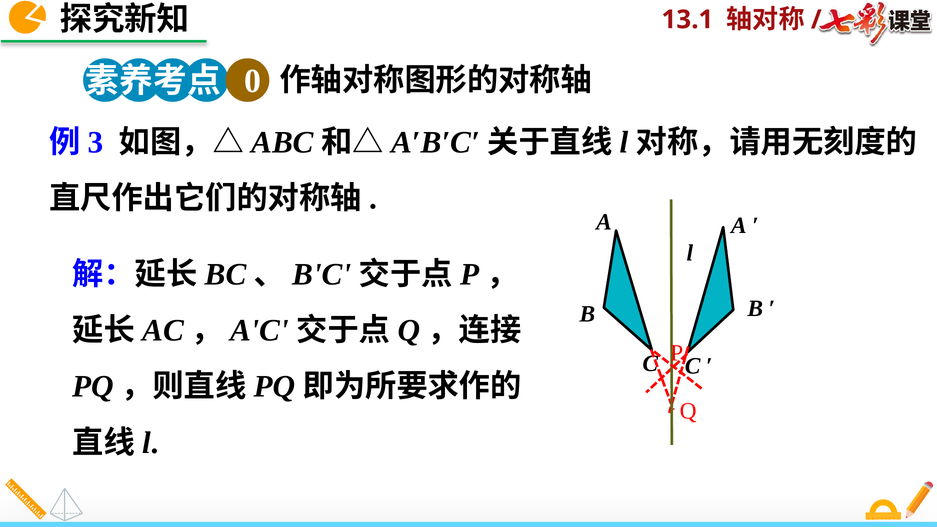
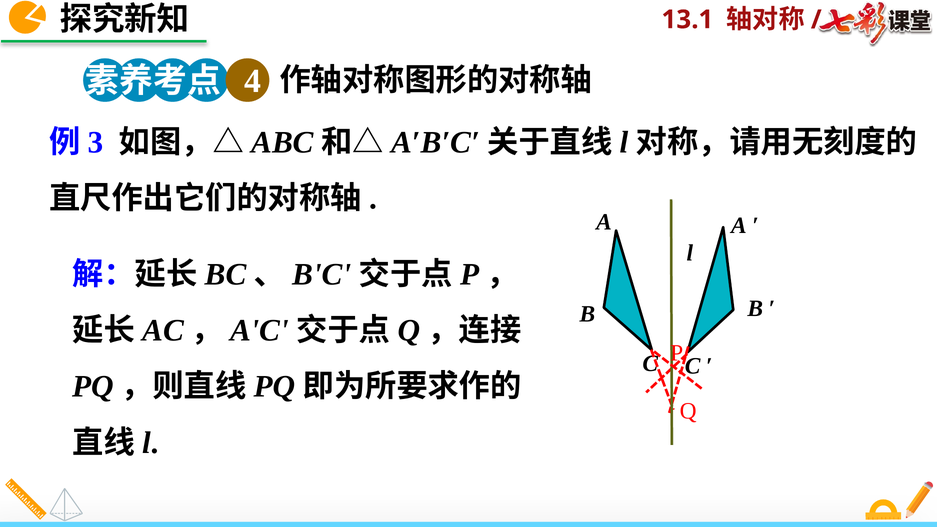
0: 0 -> 4 (253, 81)
